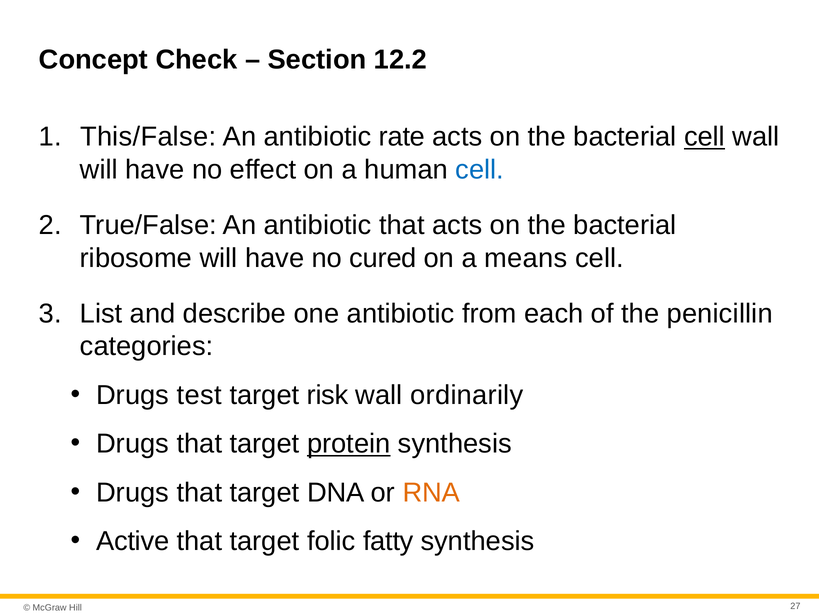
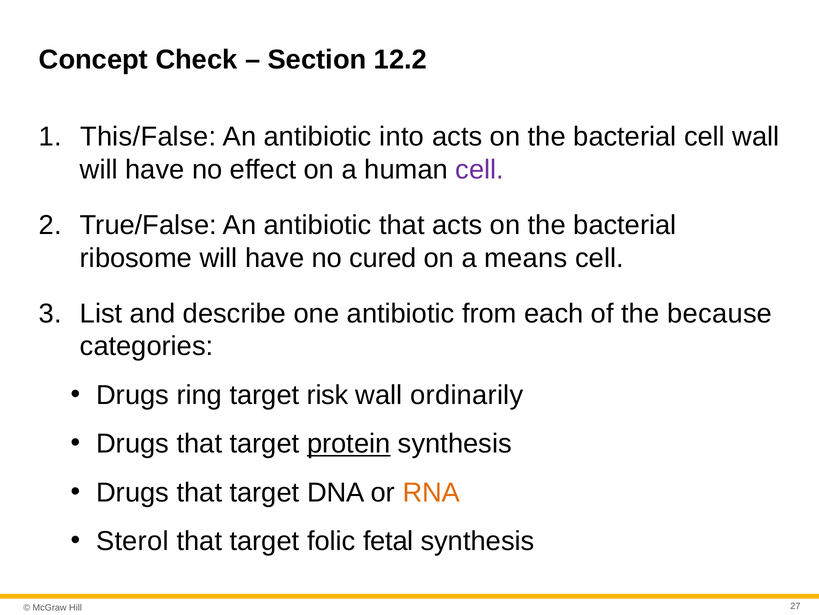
rate: rate -> into (402, 137)
cell underline: present -> none (705, 137)
cell colour: blue -> purple (480, 169)
penicillin: penicillin -> because (720, 313)
test: test -> ring (199, 395)
Active: Active -> Sterol (132, 541)
fatty: fatty -> fetal (388, 541)
